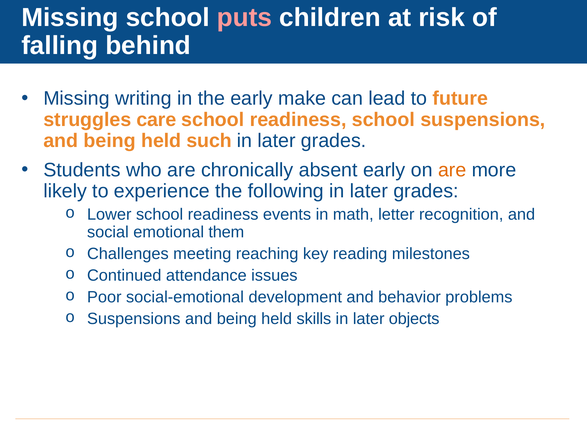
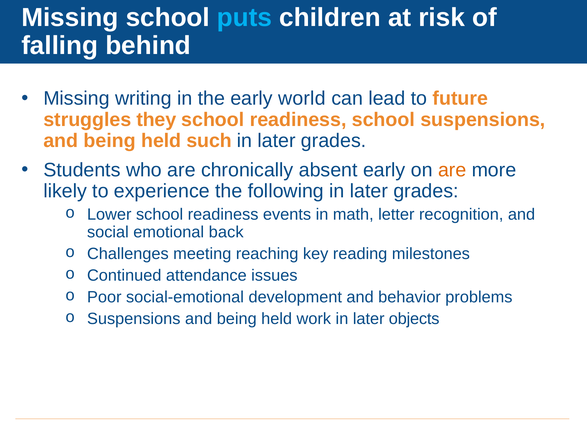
puts colour: pink -> light blue (244, 18)
make: make -> world (302, 99)
care: care -> they (156, 120)
them: them -> back (226, 232)
skills: skills -> work (314, 319)
